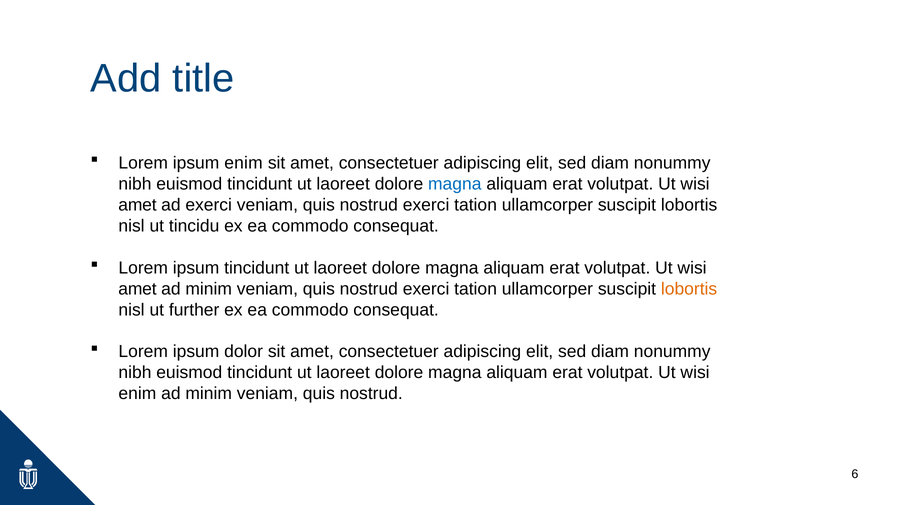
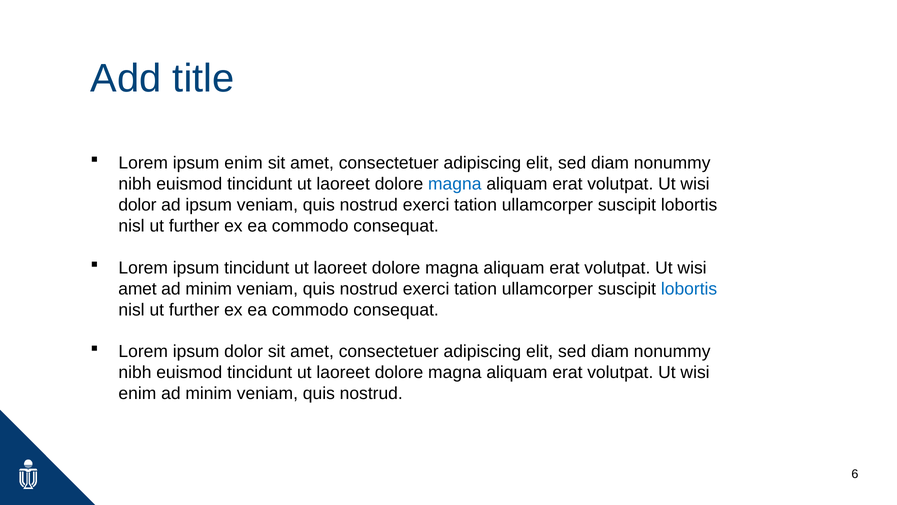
amet: amet -> dolor (137, 205)
ad exerci: exerci -> ipsum (209, 205)
tincidu: tincidu -> further (194, 226)
lobortis colour: orange -> blue (689, 289)
